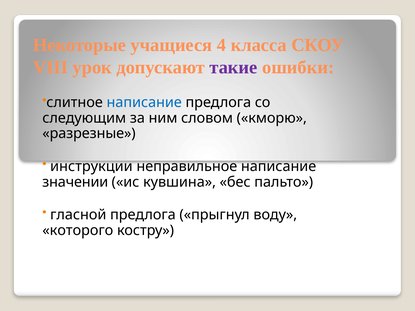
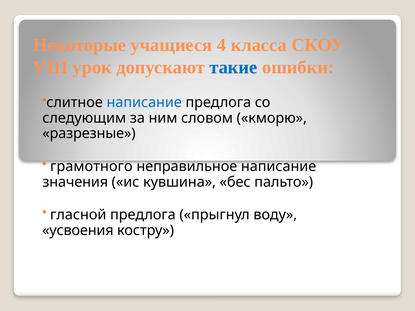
такие colour: purple -> blue (234, 67)
инструкции: инструкции -> грамотного (91, 167)
значении: значении -> значения (75, 182)
которого: которого -> усвоения (78, 230)
